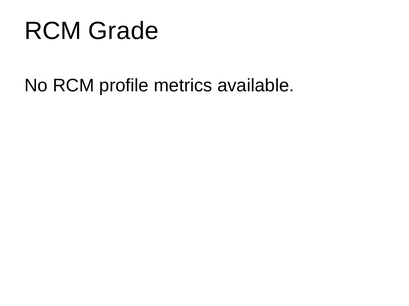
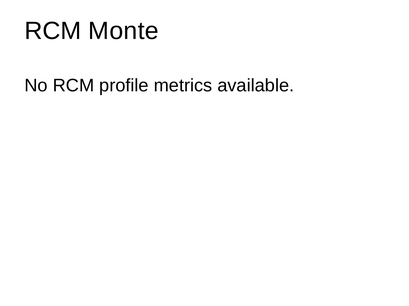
Grade: Grade -> Monte (124, 31)
